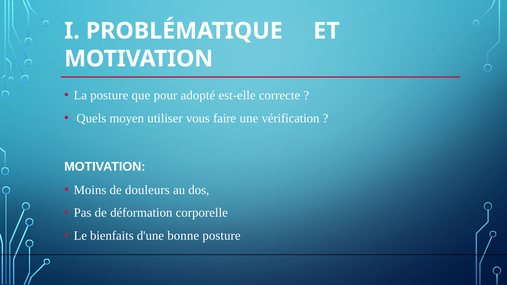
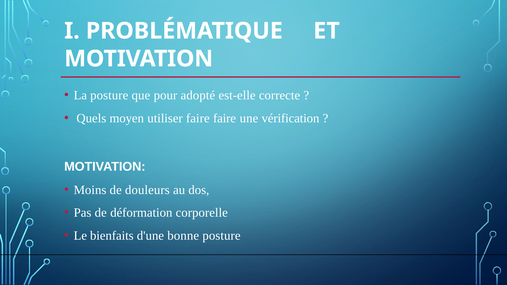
utiliser vous: vous -> faire (198, 118)
